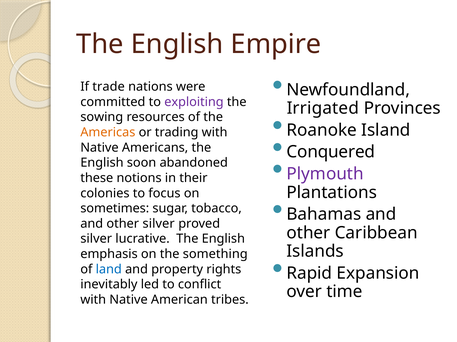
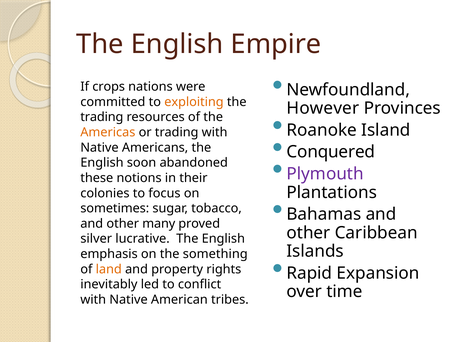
trade: trade -> crops (109, 87)
exploiting colour: purple -> orange (194, 102)
Irrigated: Irrigated -> However (323, 108)
sowing: sowing -> trading (102, 117)
other silver: silver -> many (159, 224)
land colour: blue -> orange (109, 270)
